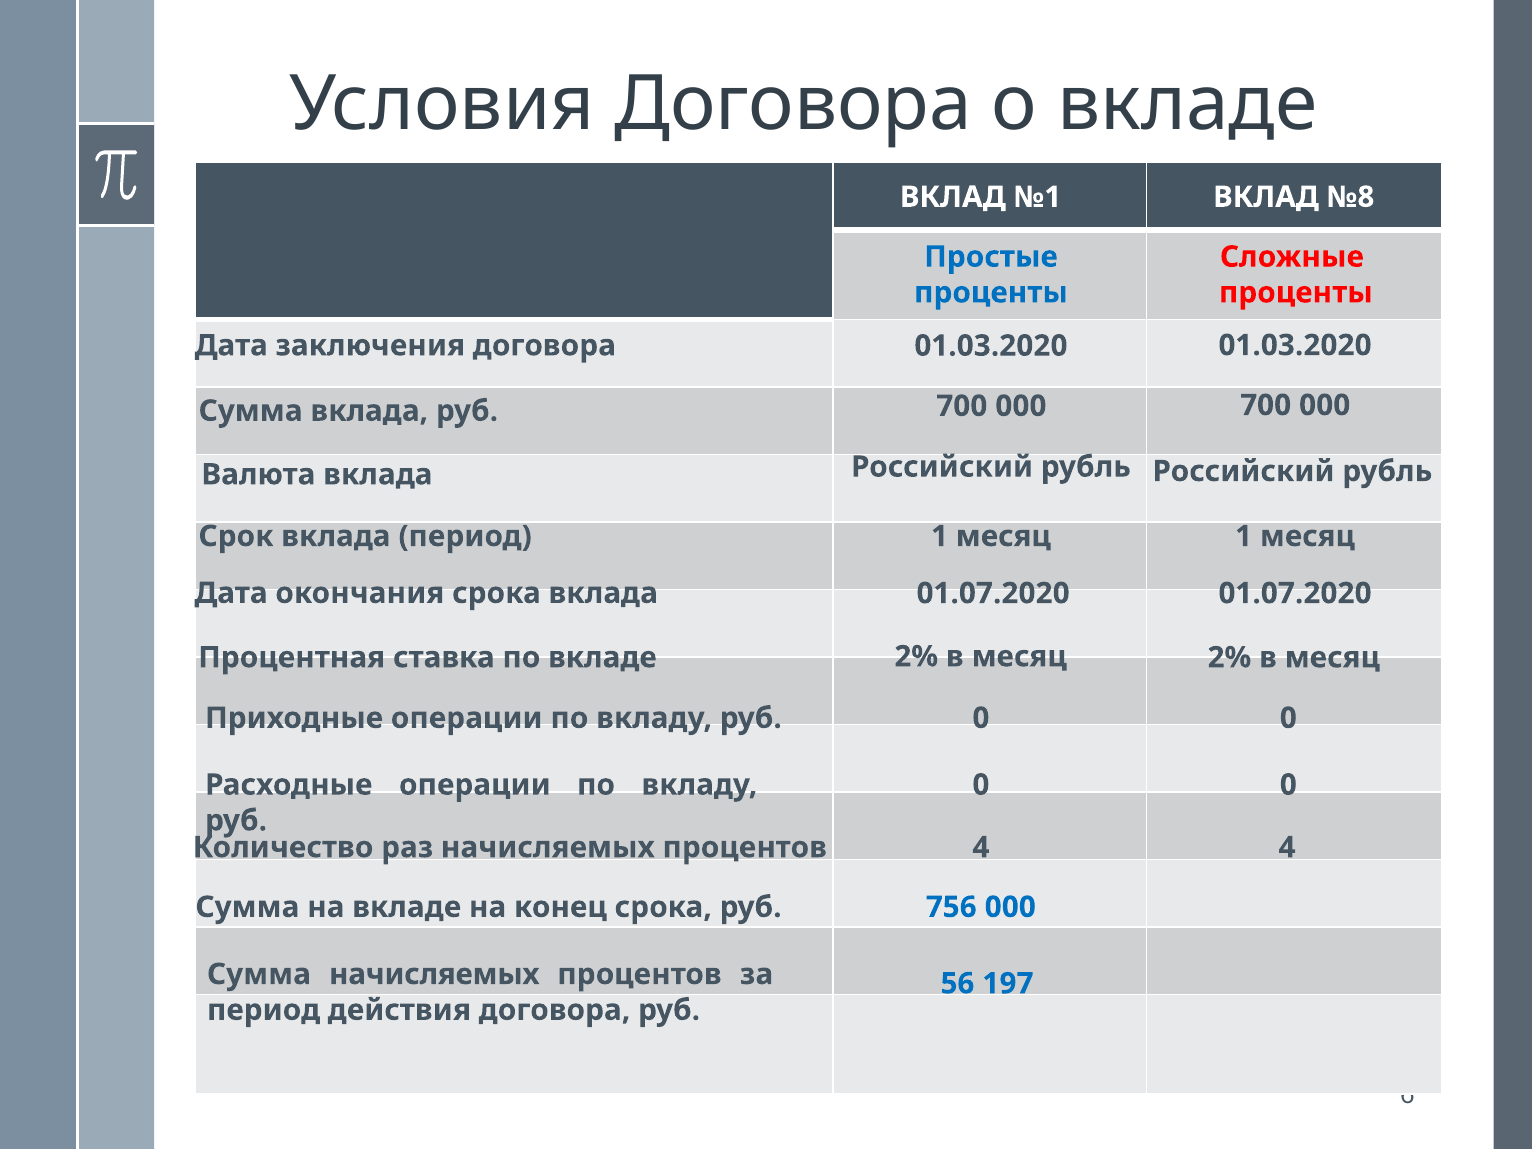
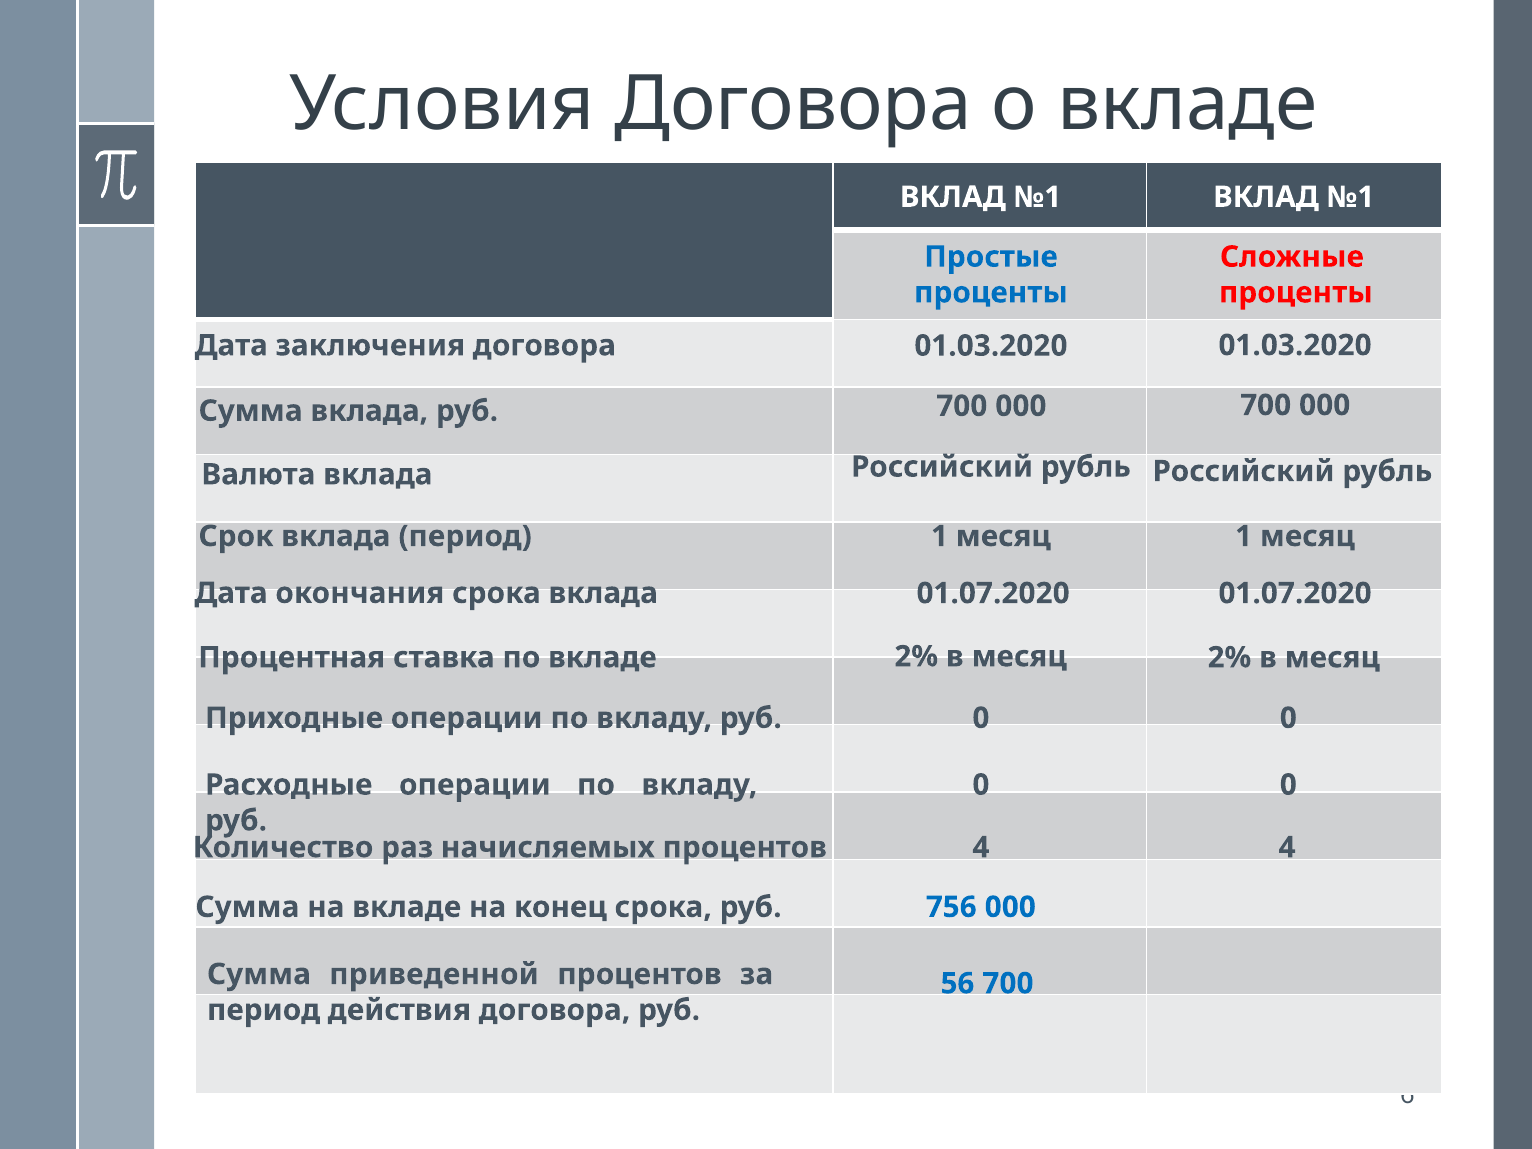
№1 ВКЛАД №8: №8 -> №1 (1351, 197)
Сумма начисляемых: начисляемых -> приведенной (434, 974)
56 197: 197 -> 700 (1008, 983)
